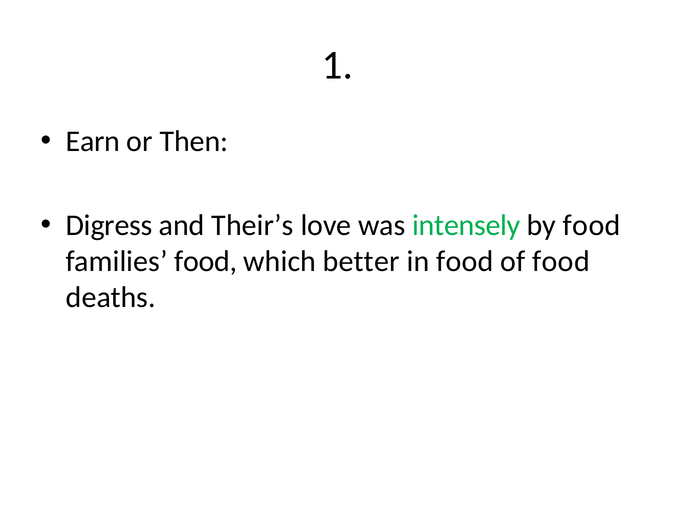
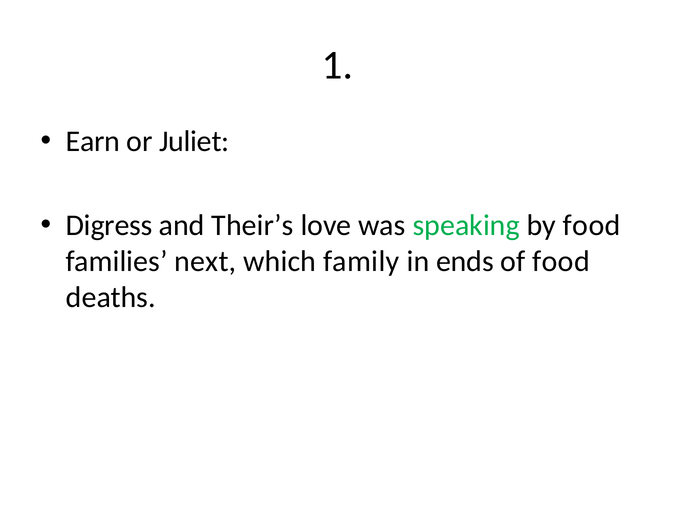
Then: Then -> Juliet (194, 142)
intensely: intensely -> speaking (466, 226)
families food: food -> next (205, 262)
better: better -> family (361, 262)
in food: food -> ends (465, 262)
